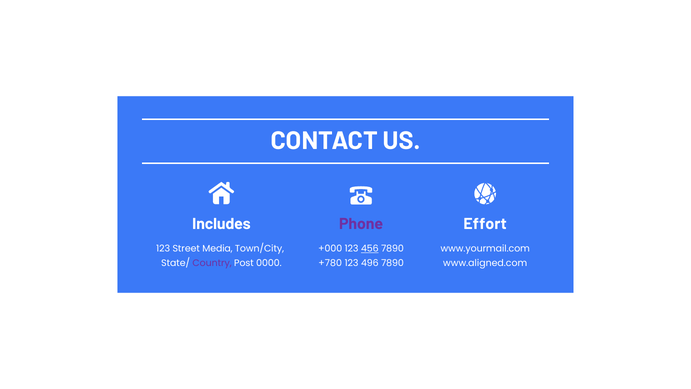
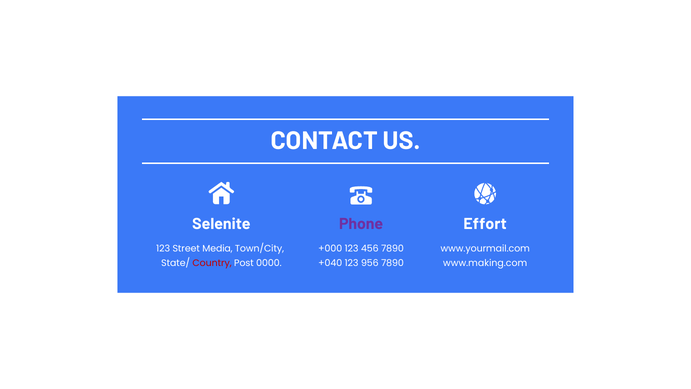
Includes: Includes -> Selenite (221, 224)
456 underline: present -> none (370, 248)
Country colour: purple -> red (212, 263)
+780: +780 -> +040 (330, 263)
496: 496 -> 956 (370, 263)
www.aligned.com: www.aligned.com -> www.making.com (485, 263)
